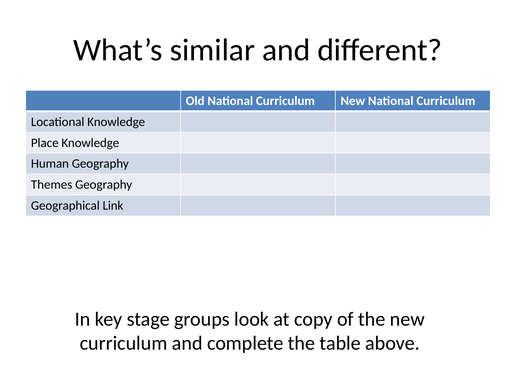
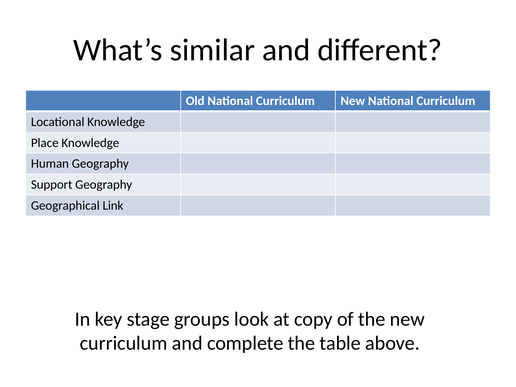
Themes: Themes -> Support (52, 185)
